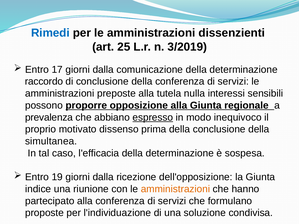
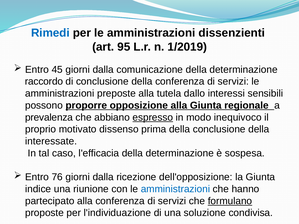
25: 25 -> 95 (124, 47)
3/2019: 3/2019 -> 1/2019 (187, 47)
17: 17 -> 45 (57, 70)
nulla: nulla -> dallo (195, 94)
simultanea: simultanea -> interessate (51, 141)
19: 19 -> 76 (57, 177)
amministrazioni colour: orange -> blue (175, 189)
formulano underline: none -> present (230, 201)
